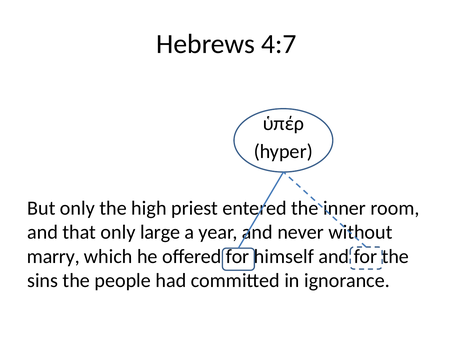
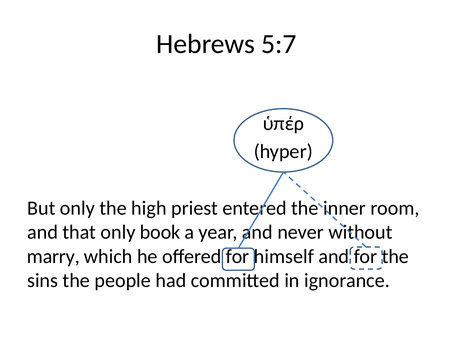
4:7: 4:7 -> 5:7 (279, 44)
large: large -> book (160, 232)
